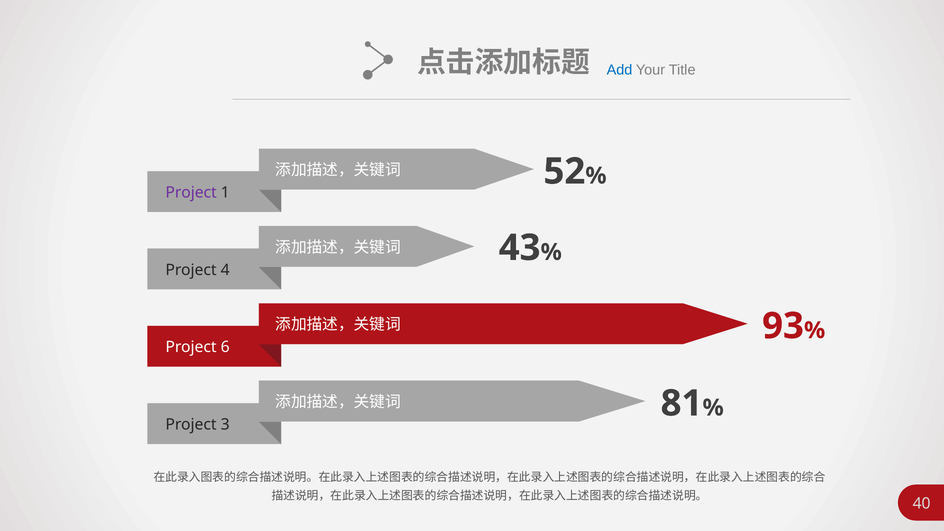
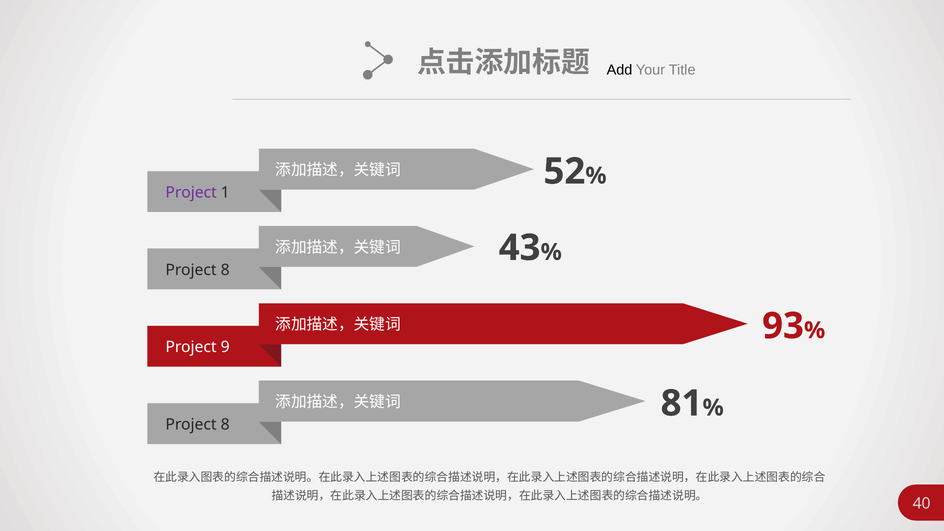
Add colour: blue -> black (620, 70)
4: 4 -> 8 (225, 270)
6: 6 -> 9 (225, 347)
3: 3 -> 8 (225, 425)
